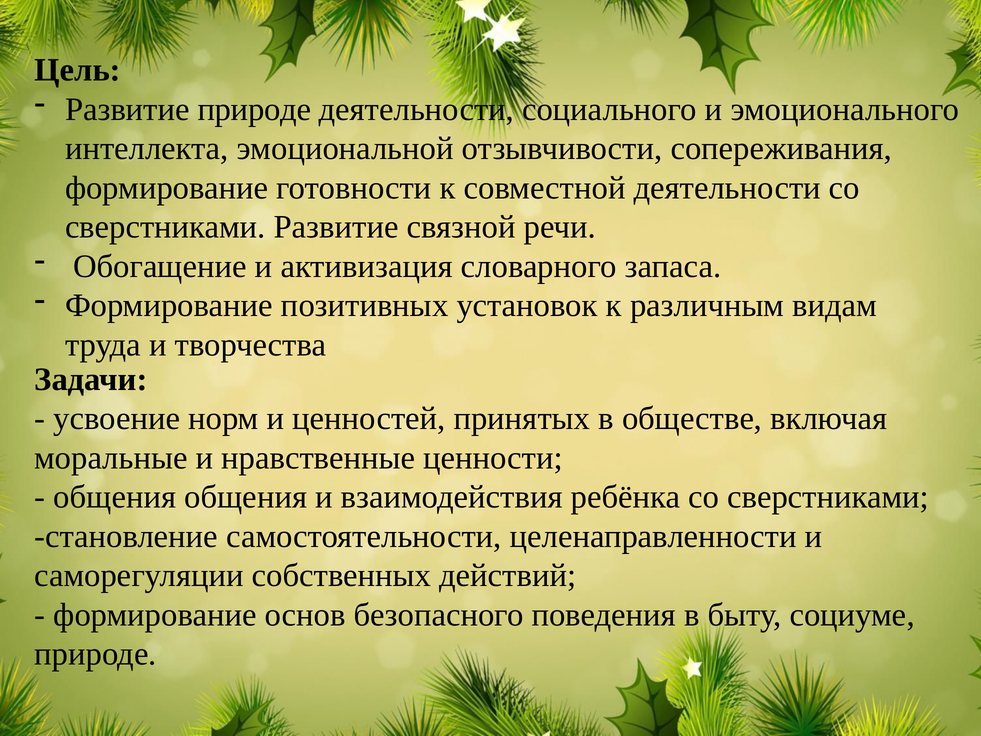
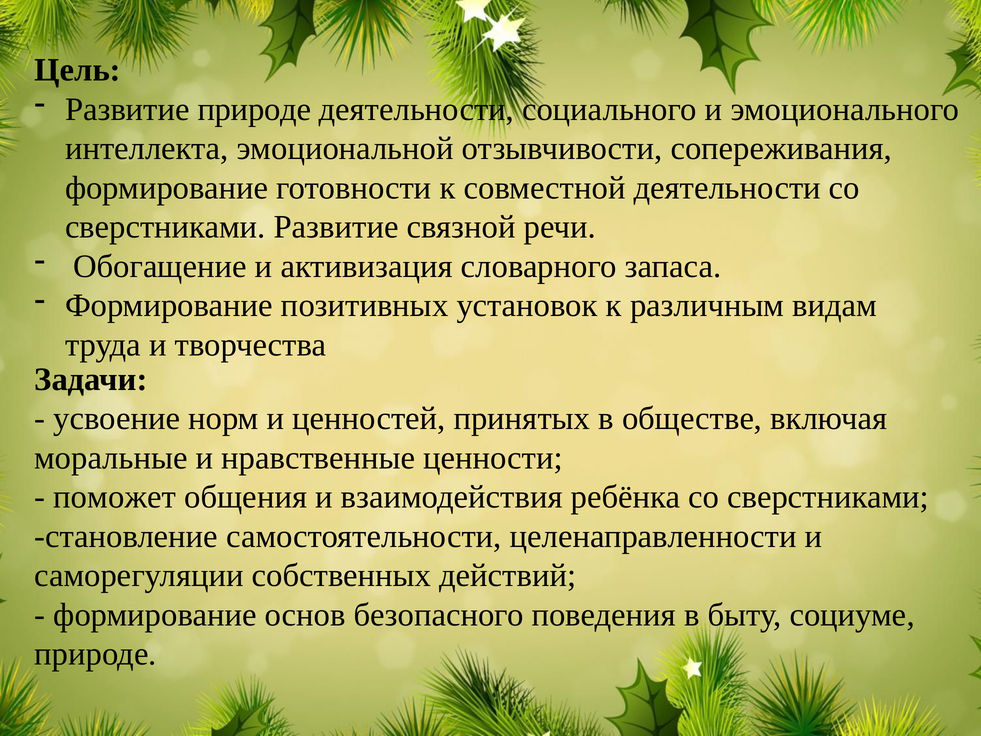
общения: общения -> поможет (115, 497)
